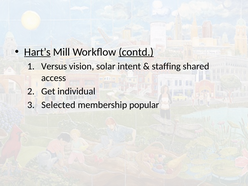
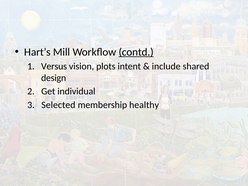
Hart’s underline: present -> none (37, 52)
solar: solar -> plots (106, 66)
staffing: staffing -> include (166, 66)
access: access -> design (54, 78)
popular: popular -> healthy (144, 105)
